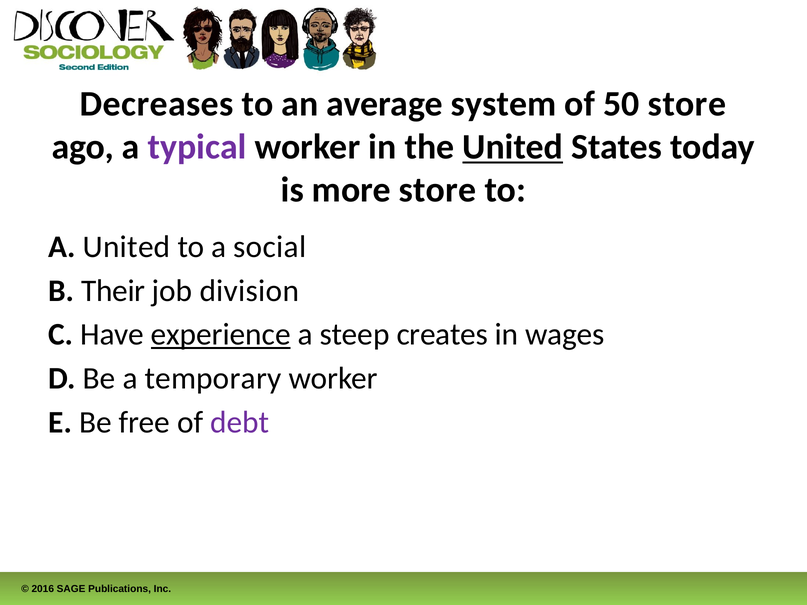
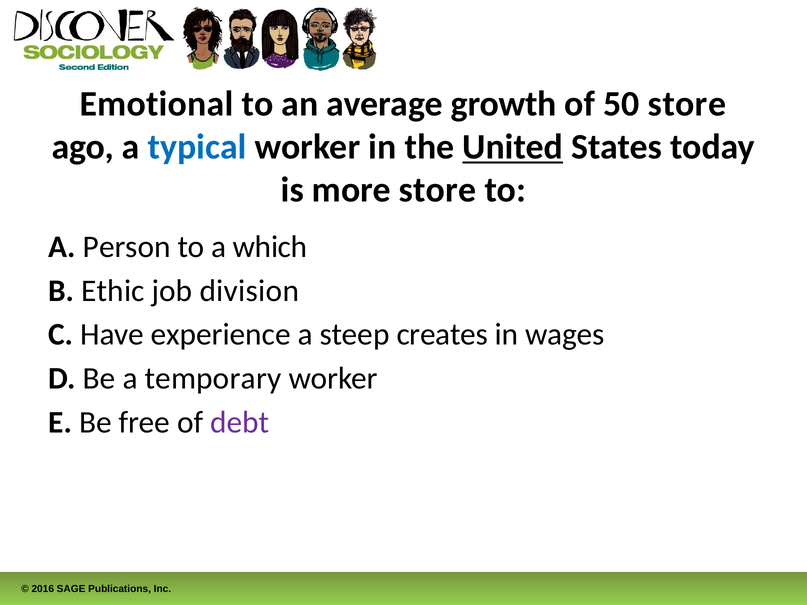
Decreases: Decreases -> Emotional (157, 104)
system: system -> growth (504, 104)
typical colour: purple -> blue (197, 147)
A United: United -> Person (127, 247)
social: social -> which (270, 247)
Their: Their -> Ethic (113, 291)
experience underline: present -> none (221, 335)
